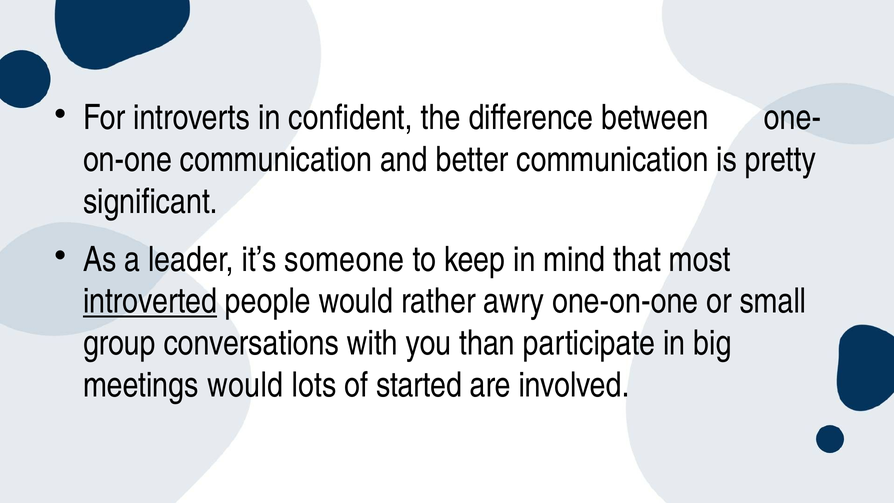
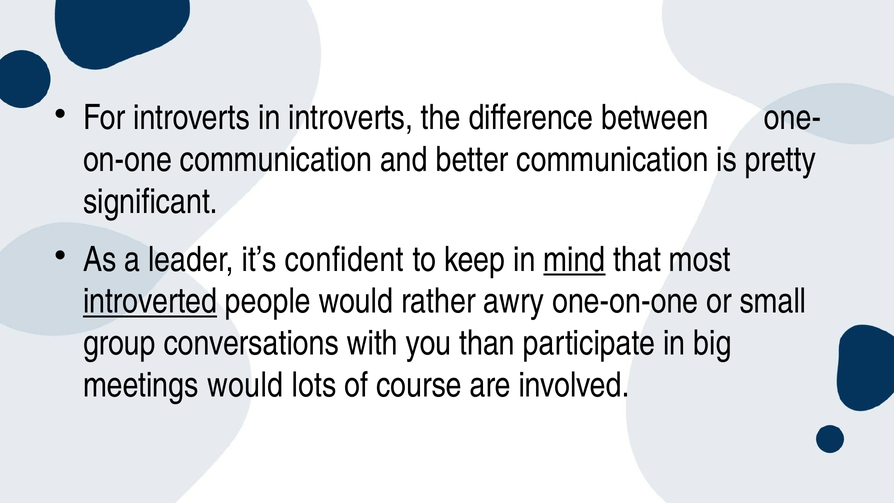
in confident: confident -> introverts (351, 118)
someone: someone -> confident (344, 259)
mind underline: none -> present (574, 259)
started: started -> course (419, 385)
